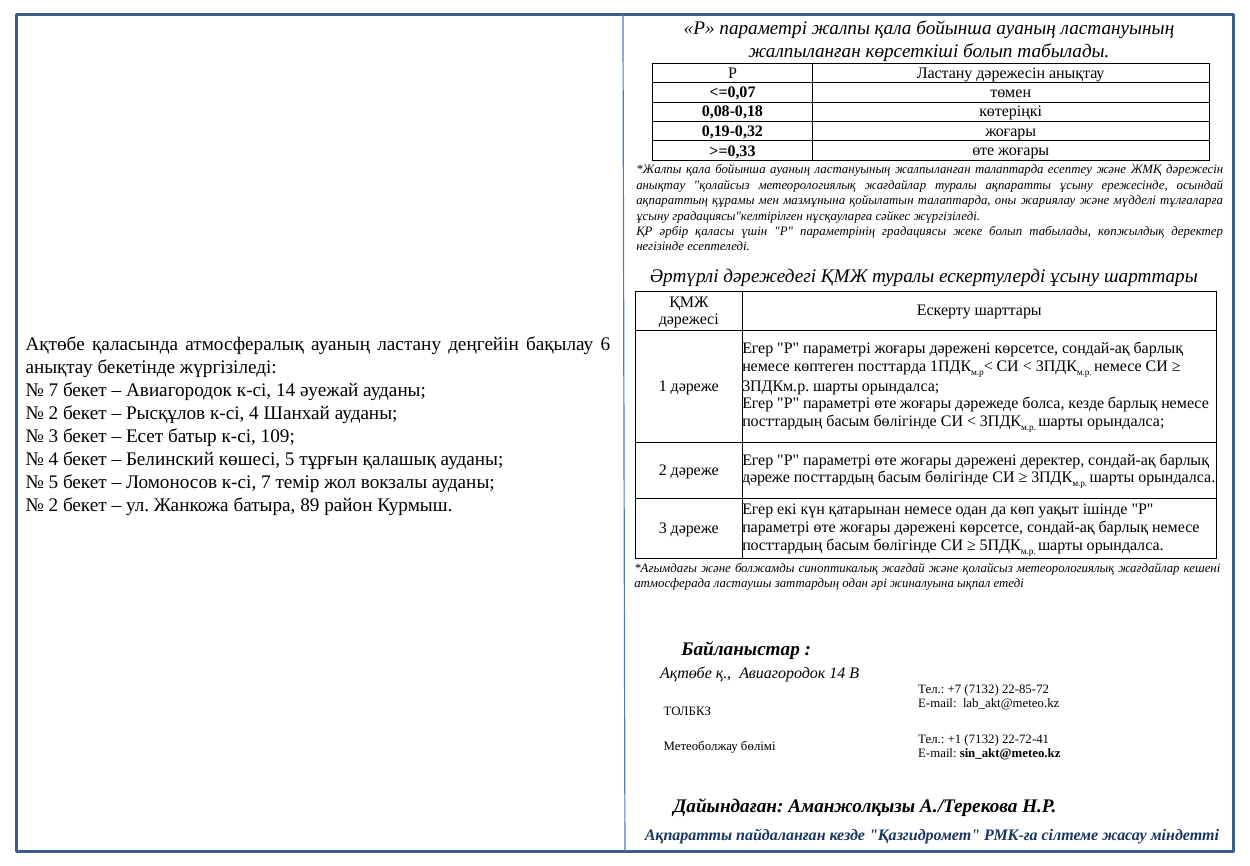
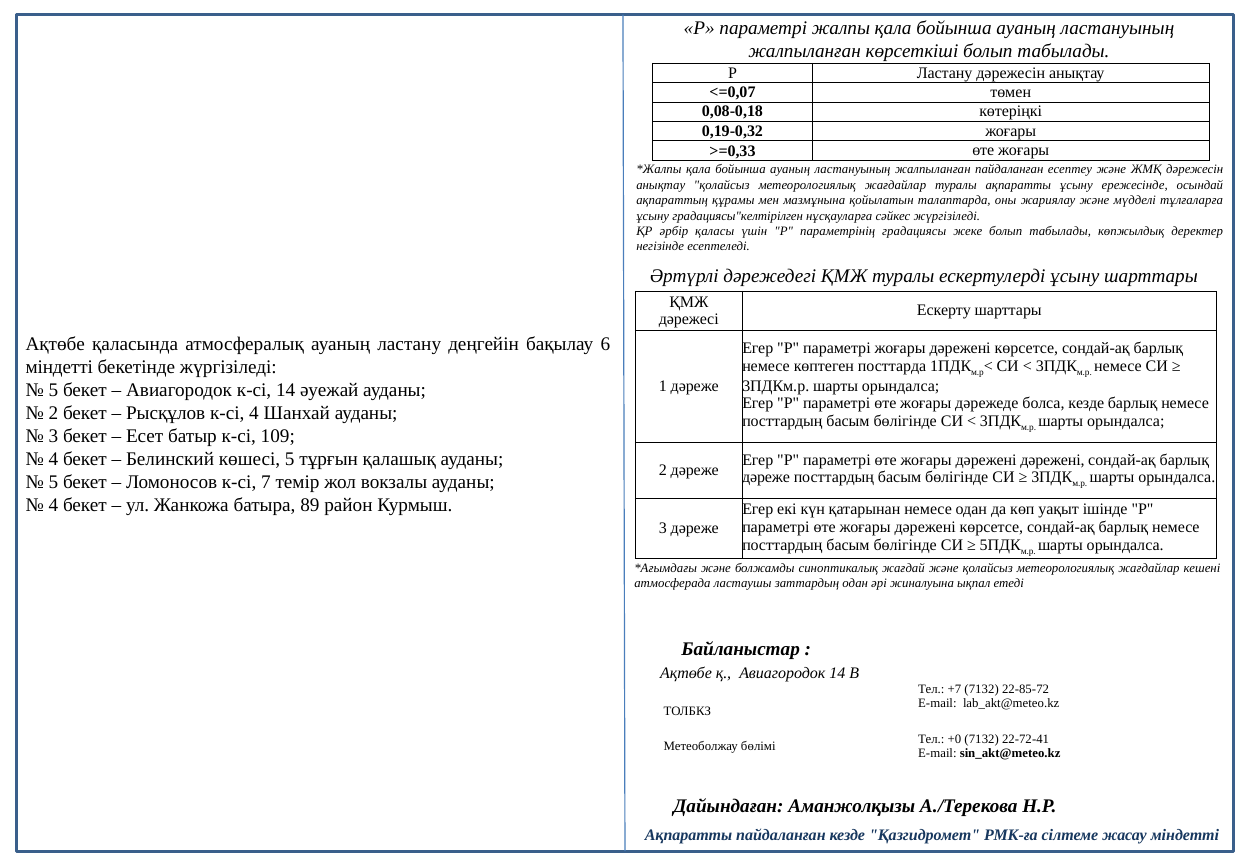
жалпыланған талаптарда: талаптарда -> пайдаланған (1009, 170)
анықтау: анықтау -> міндетті (59, 367)
7: 7 -> 5 (53, 390)
дәрежені деректер: деректер -> дәрежені (1053, 460)
2: 2 -> 4 (53, 505)
+1: +1 -> +0 (954, 739)
